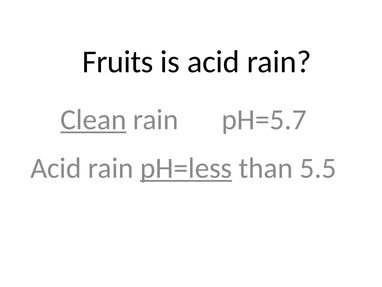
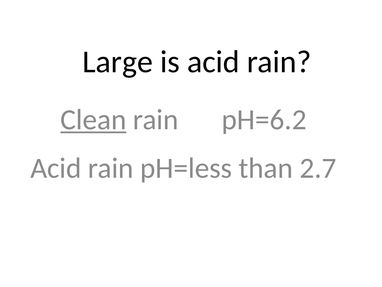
Fruits: Fruits -> Large (118, 62)
pH=5.7: pH=5.7 -> pH=6.2 (264, 120)
pH=less underline: present -> none (186, 168)
5.5: 5.5 -> 2.7 (318, 168)
